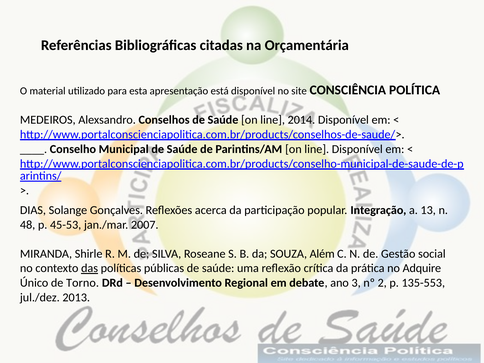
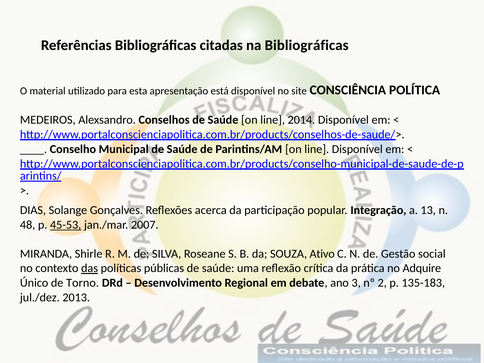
na Orçamentária: Orçamentária -> Bibliográficas (307, 45)
45-53 underline: none -> present (66, 225)
Além: Além -> Ativo (322, 254)
135-553: 135-553 -> 135-183 (423, 283)
